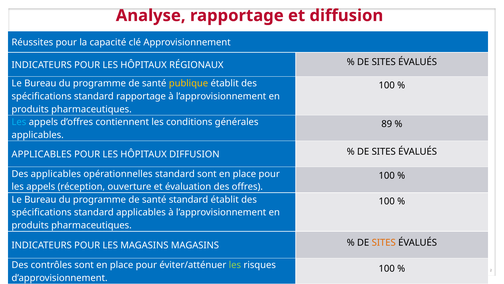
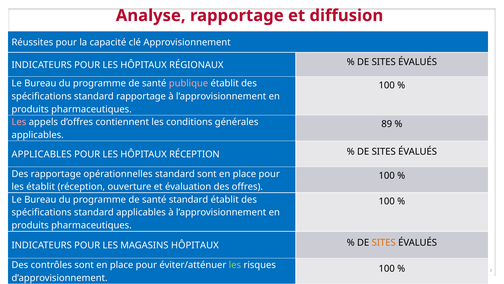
publique colour: yellow -> pink (189, 83)
Les colour: light blue -> pink (19, 122)
HÔPITAUX DIFFUSION: DIFFUSION -> RÉCEPTION (194, 154)
Des applicables: applicables -> rapportage (56, 174)
appels: appels -> établit (41, 186)
MAGASINS MAGASINS: MAGASINS -> HÔPITAUX (195, 245)
